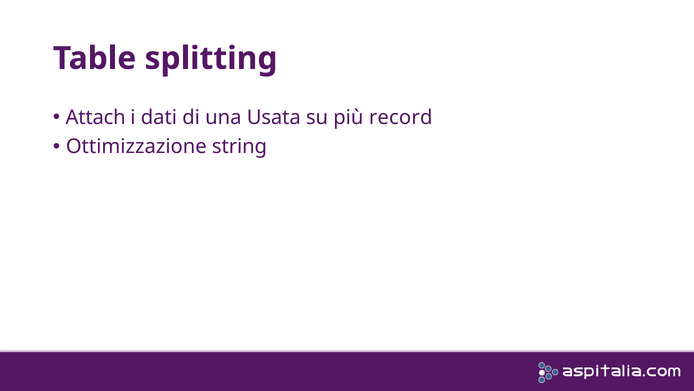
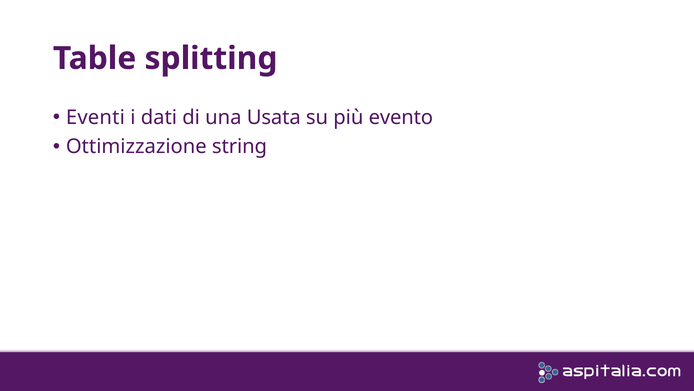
Attach: Attach -> Eventi (95, 117)
record: record -> evento (401, 117)
